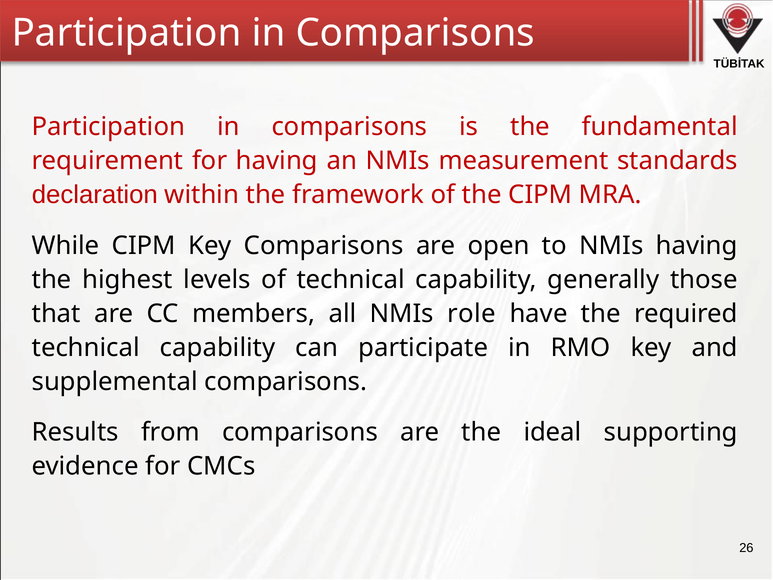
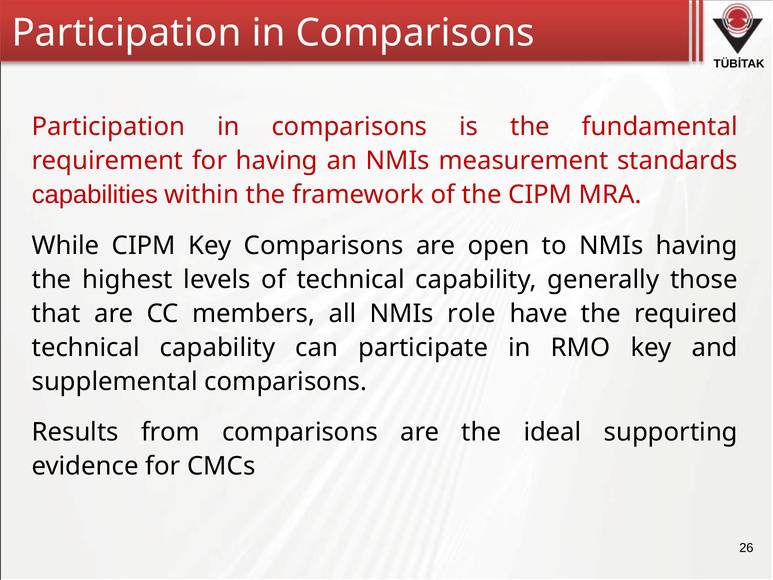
declaration: declaration -> capabilities (95, 195)
